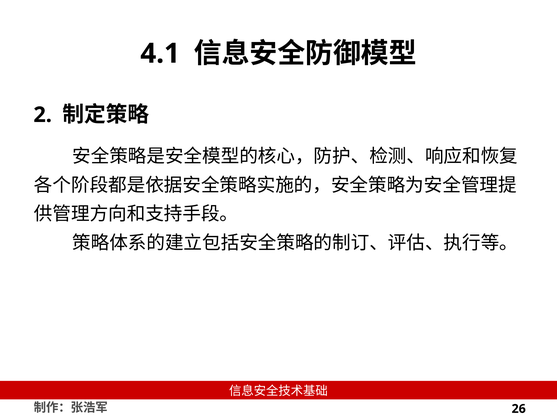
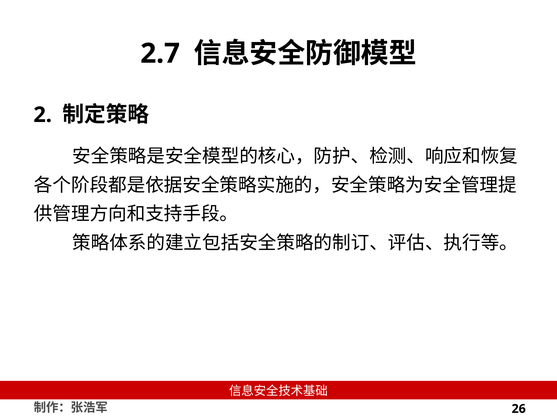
4.1: 4.1 -> 2.7 (160, 53)
